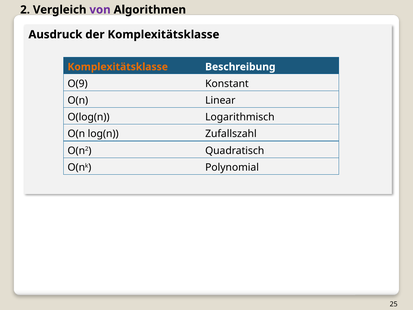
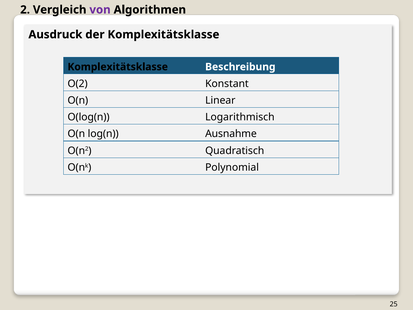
Komplexitätsklasse colour: orange -> black (118, 67)
O(9: O(9 -> O(2 (78, 84)
Zufallszahl: Zufallszahl -> Ausnahme (231, 134)
